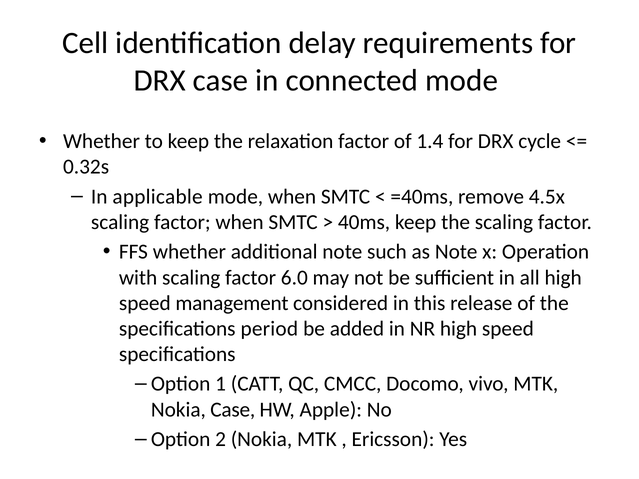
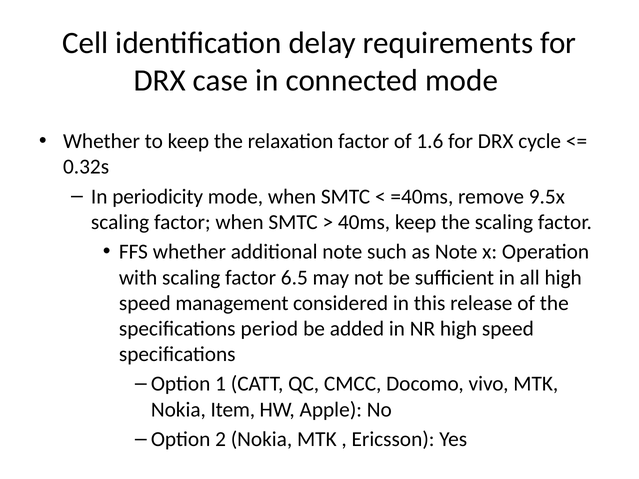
1.4: 1.4 -> 1.6 (430, 141)
applicable: applicable -> periodicity (158, 197)
4.5x: 4.5x -> 9.5x (547, 197)
6.0: 6.0 -> 6.5 (294, 278)
Nokia Case: Case -> Item (233, 410)
